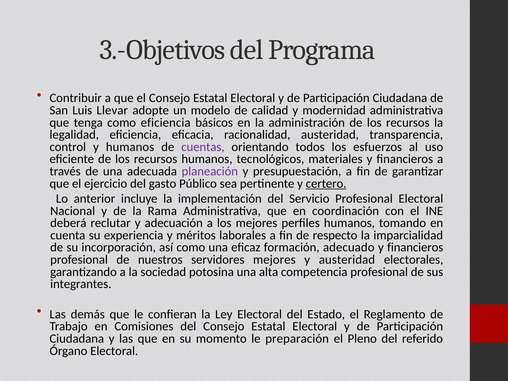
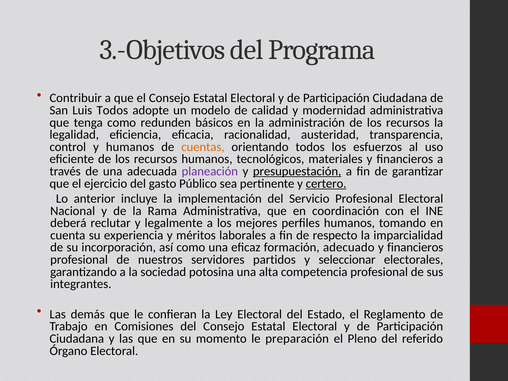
Luis Llevar: Llevar -> Todos (112, 110)
como eficiencia: eficiencia -> redunden (166, 123)
cuentas colour: purple -> orange (203, 147)
presupuestación underline: none -> present (297, 171)
adecuación: adecuación -> legalmente (174, 223)
servidores mejores: mejores -> partidos (274, 260)
y austeridad: austeridad -> seleccionar (347, 260)
